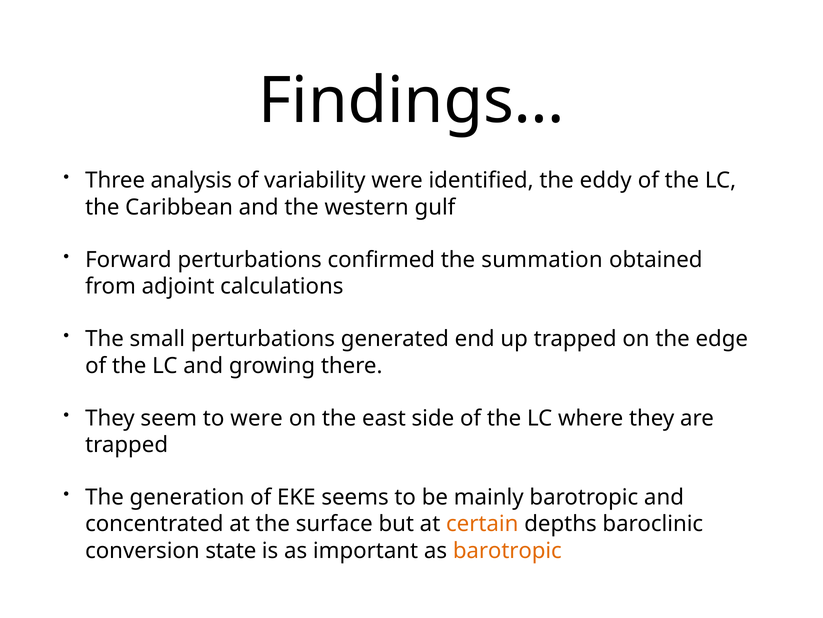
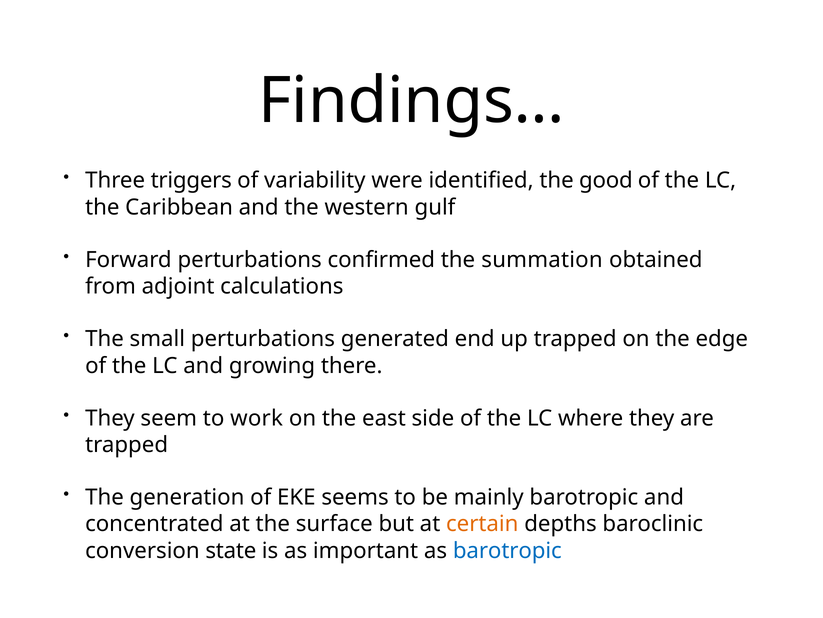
analysis: analysis -> triggers (191, 180)
eddy: eddy -> good (606, 180)
to were: were -> work (257, 418)
barotropic colour: orange -> blue (507, 550)
